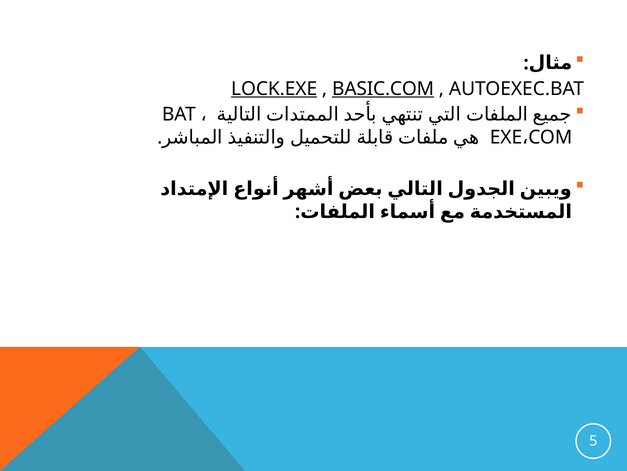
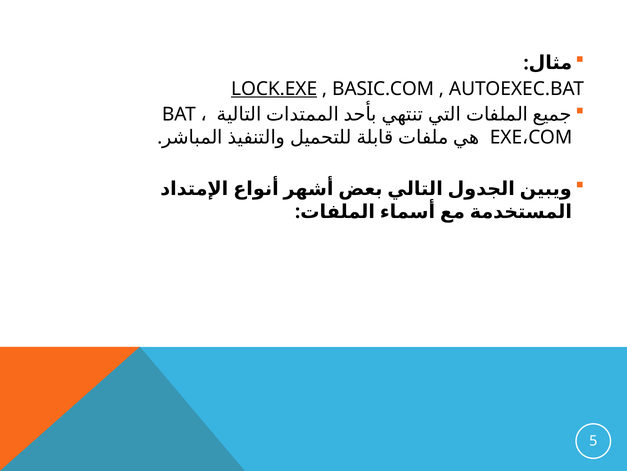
BASIC.COM underline: present -> none (383, 89)
